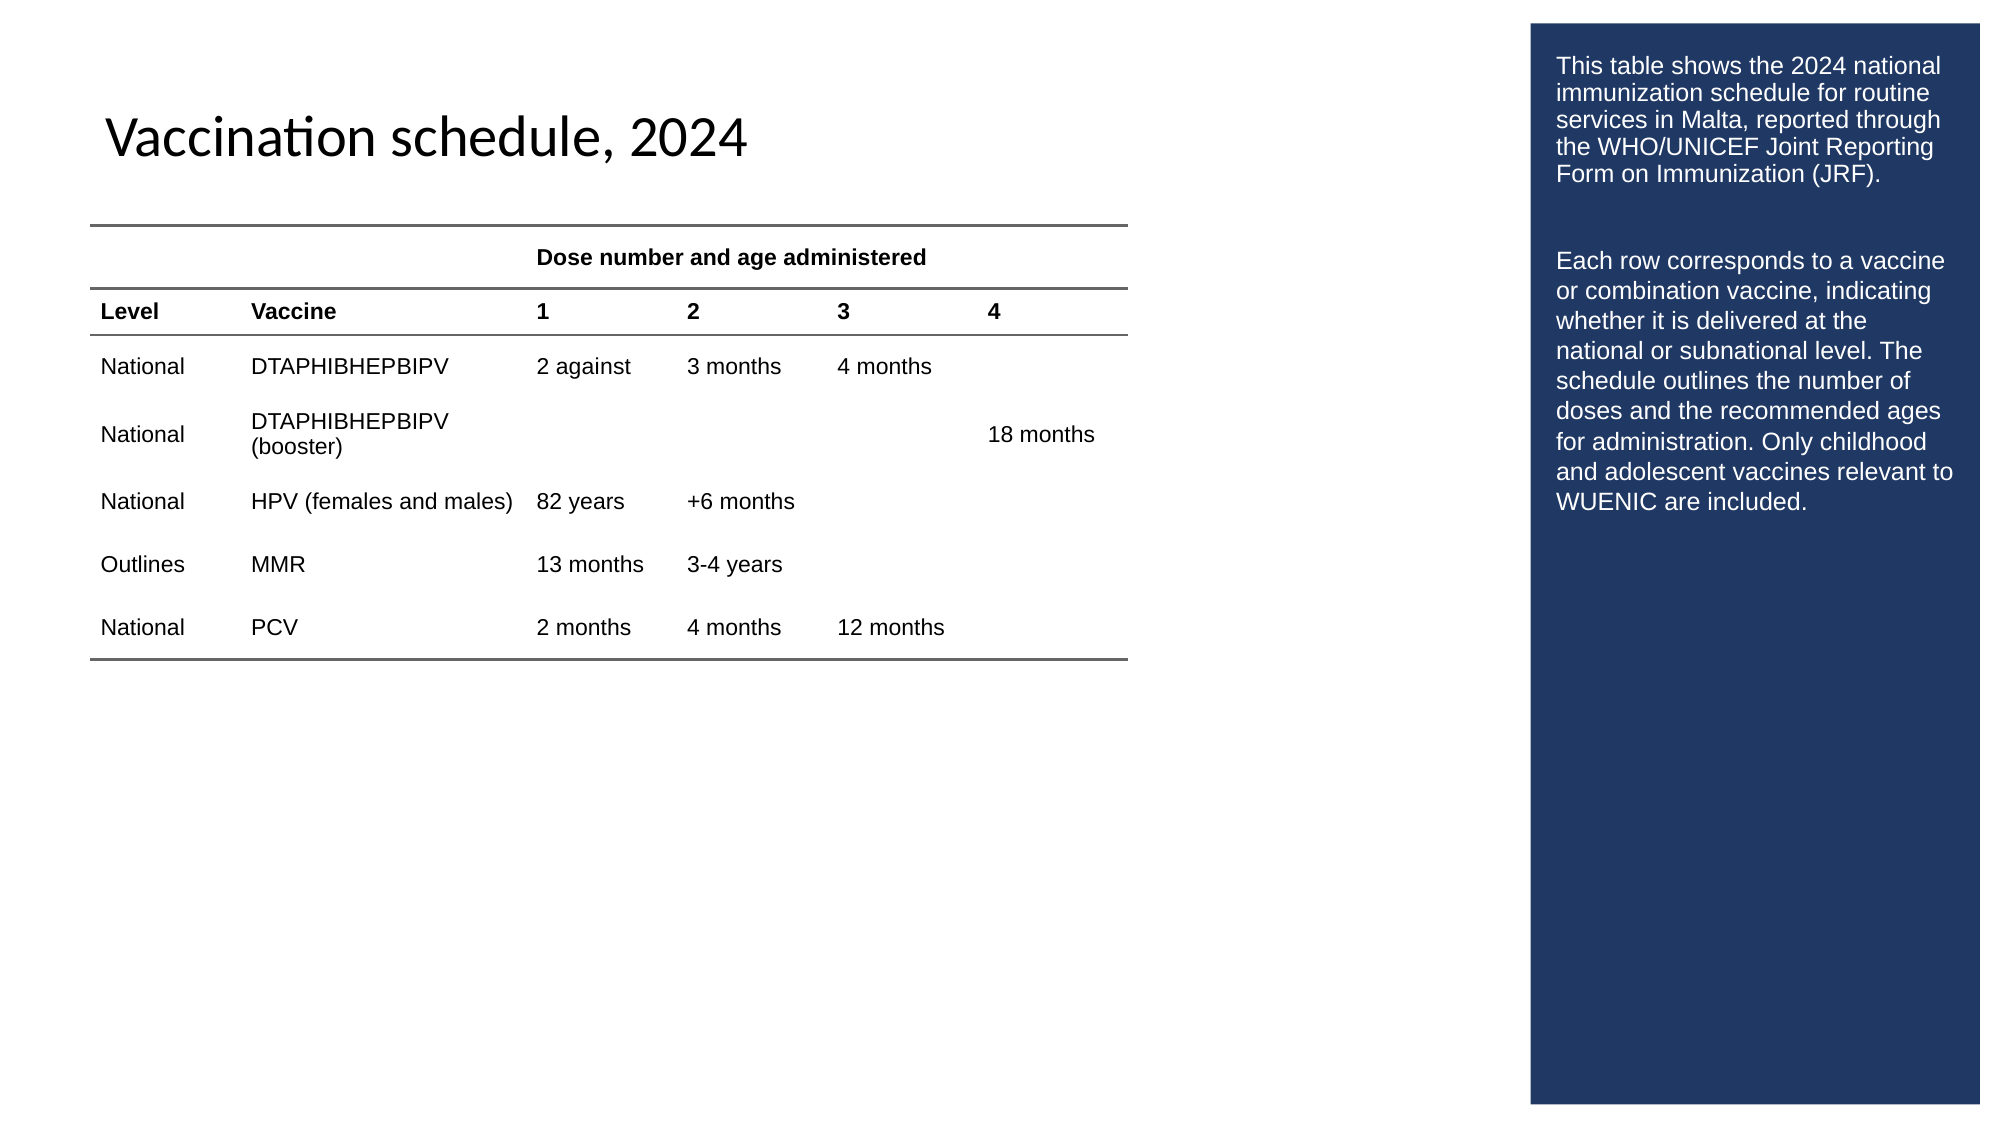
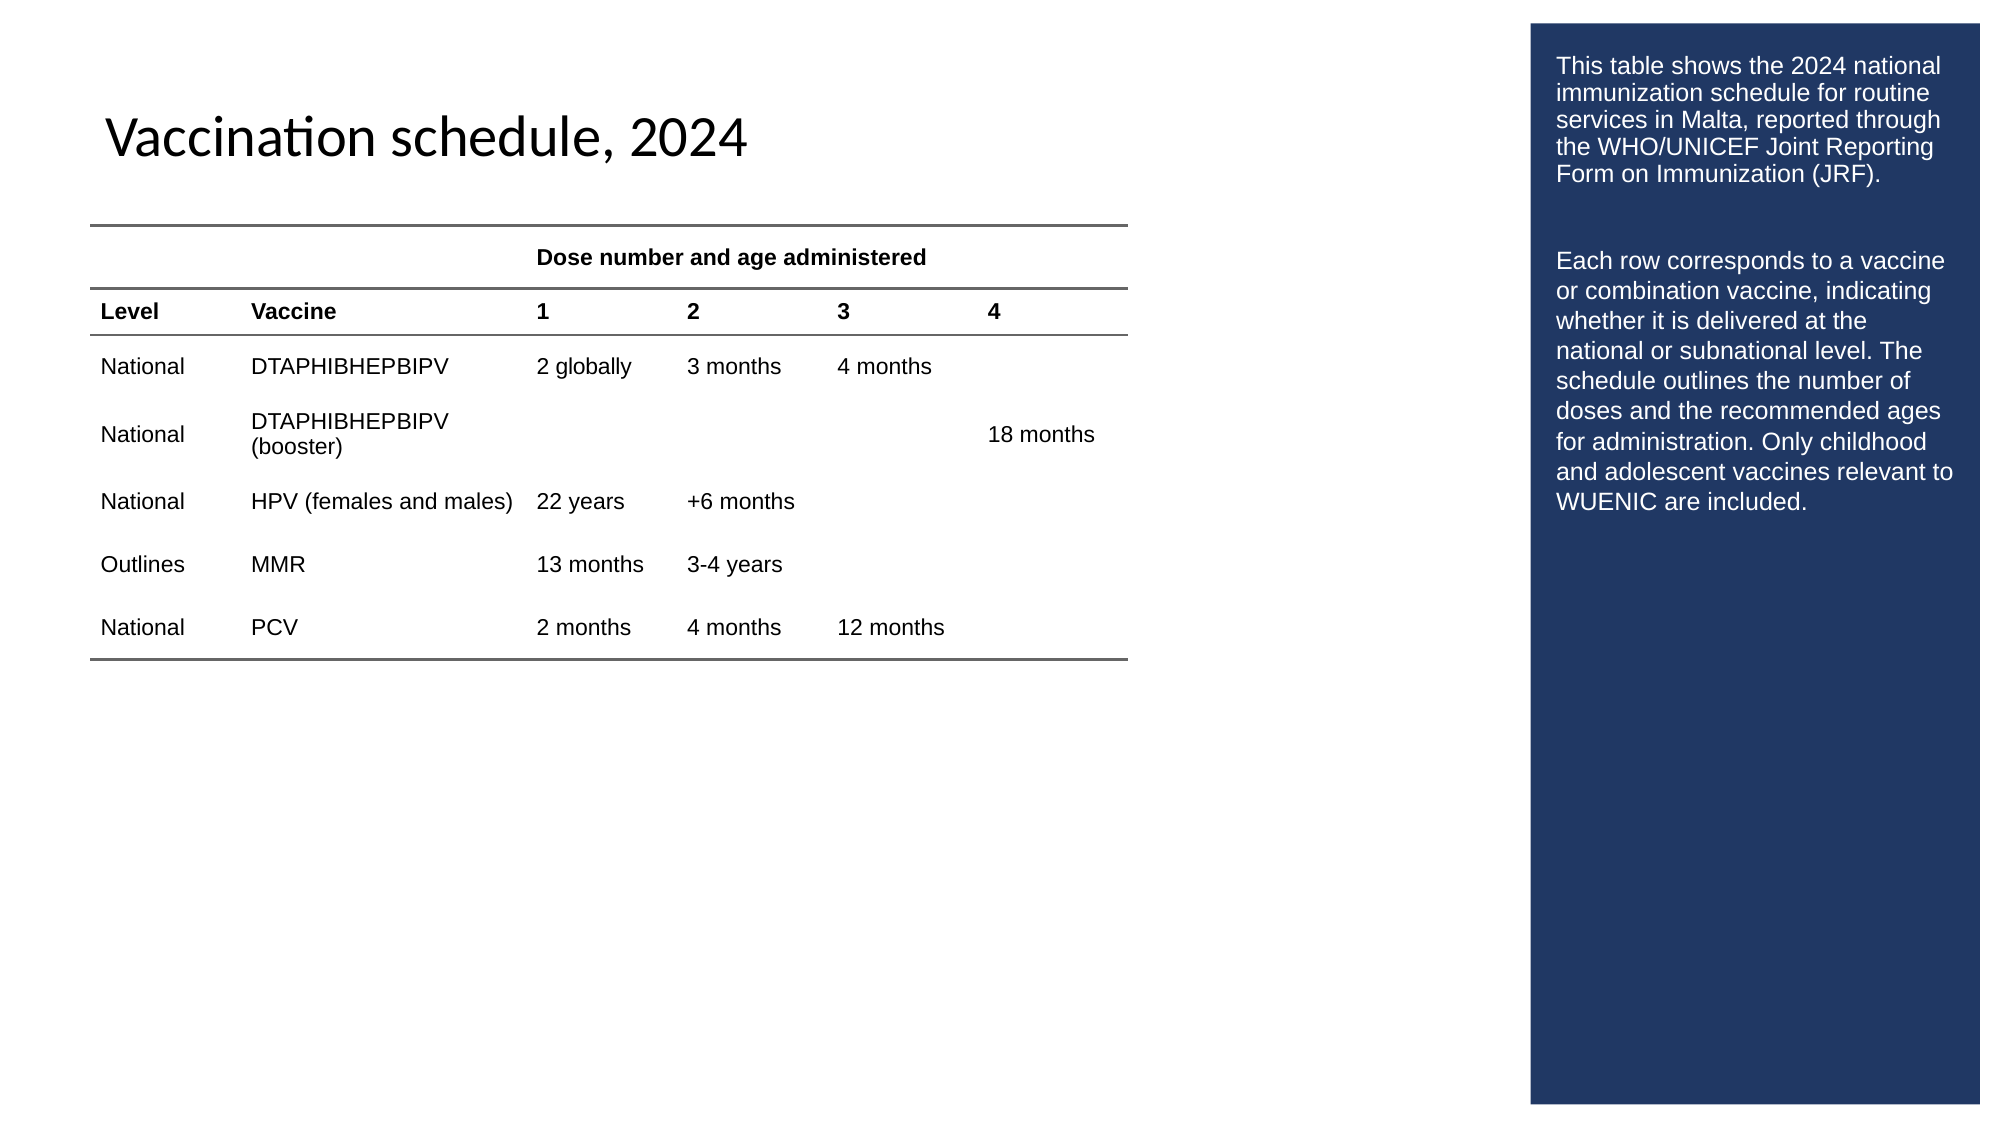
against: against -> globally (594, 367)
82: 82 -> 22 (549, 502)
